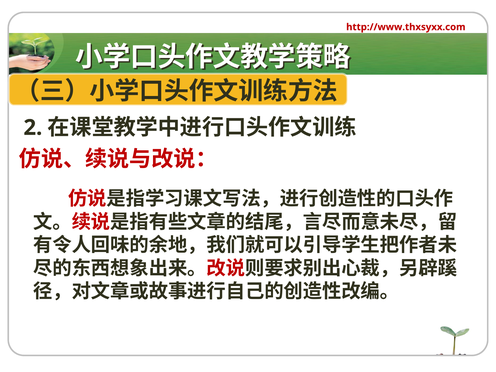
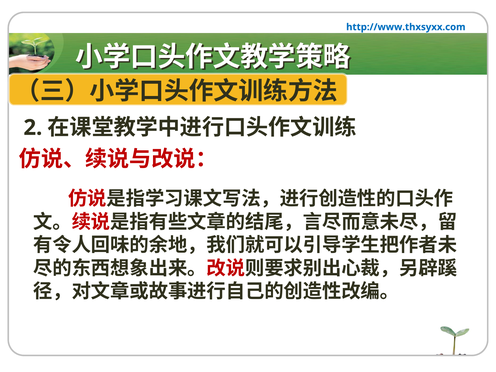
http://www.thxsyxx.com colour: red -> blue (406, 27)
